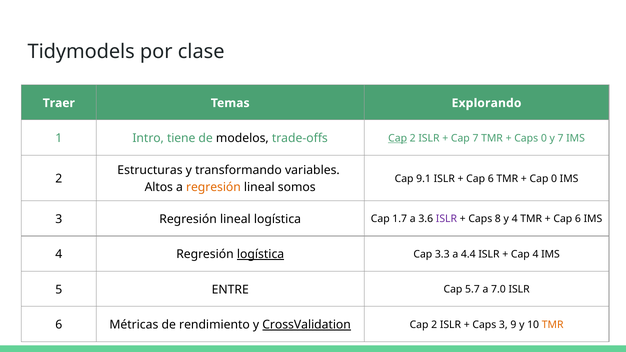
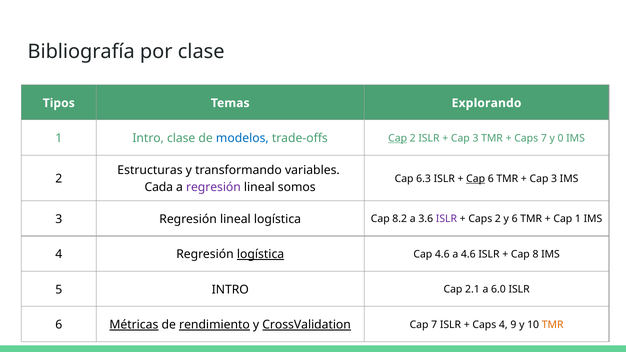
Tidymodels: Tidymodels -> Bibliografía (81, 52)
Traer: Traer -> Tipos (59, 103)
Intro tiene: tiene -> clase (181, 138)
modelos colour: black -> blue (242, 138)
7: 7 -> 3 (476, 138)
Caps 0: 0 -> 7 (544, 138)
y 7: 7 -> 0 (561, 138)
9.1: 9.1 -> 6.3 (424, 179)
Cap underline: none -> present (476, 179)
0: 0 -> 3 (554, 179)
Altos: Altos -> Cada (159, 187)
regresión colour: orange -> purple (213, 187)
1.7: 1.7 -> 8.2 (400, 219)
Caps 8: 8 -> 2 (498, 219)
y 4: 4 -> 6 (515, 219)
6: 6 -> 1 (578, 219)
Cap 3.3: 3.3 -> 4.6 (442, 254)
a 4.4: 4.4 -> 4.6 (468, 254)
Cap 4: 4 -> 8 (536, 254)
5 ENTRE: ENTRE -> INTRO (230, 290)
5.7: 5.7 -> 2.1 (472, 290)
7.0: 7.0 -> 6.0 (498, 290)
Métricas underline: none -> present (134, 325)
rendimiento underline: none -> present (214, 325)
2: 2 -> 7 (434, 325)
Caps 3: 3 -> 4 (503, 325)
